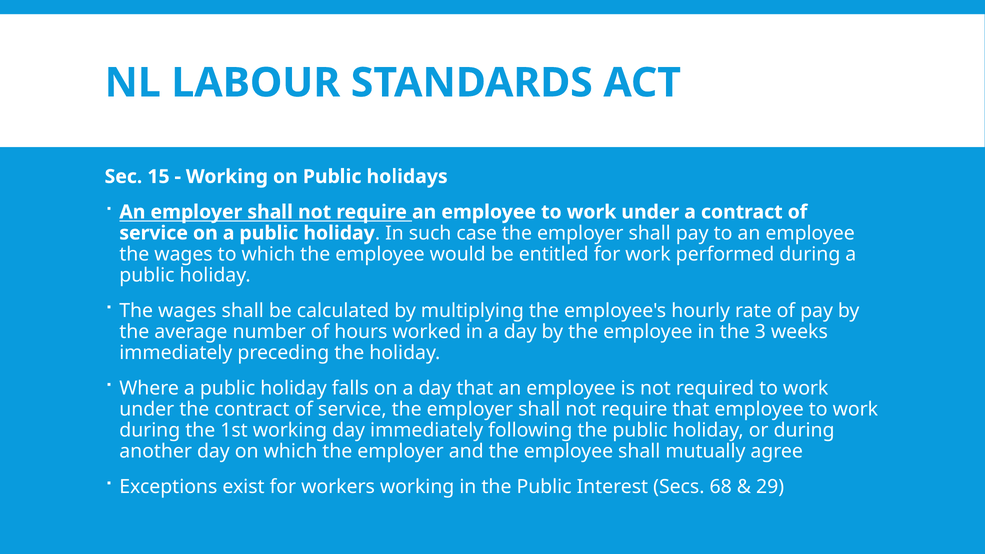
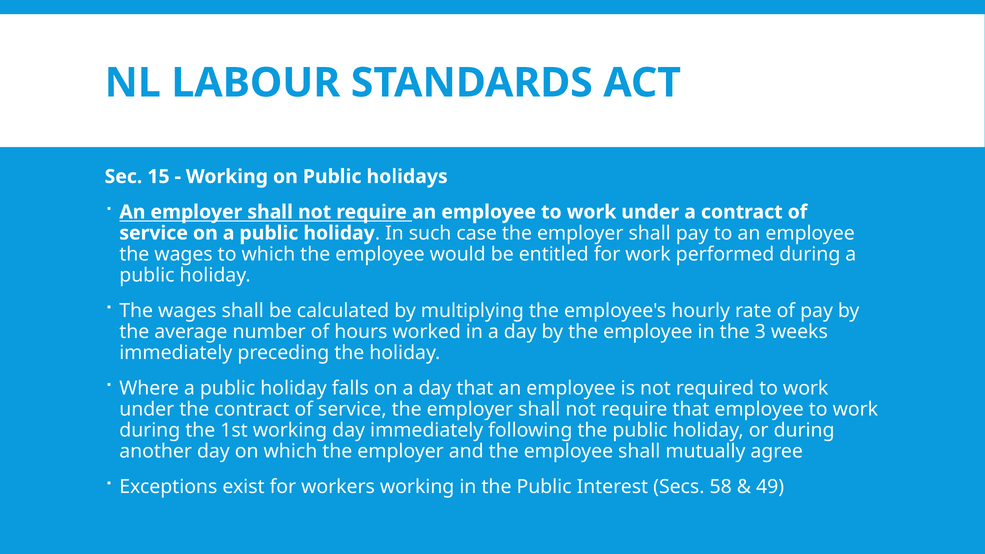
68: 68 -> 58 (721, 487)
29: 29 -> 49 (770, 487)
